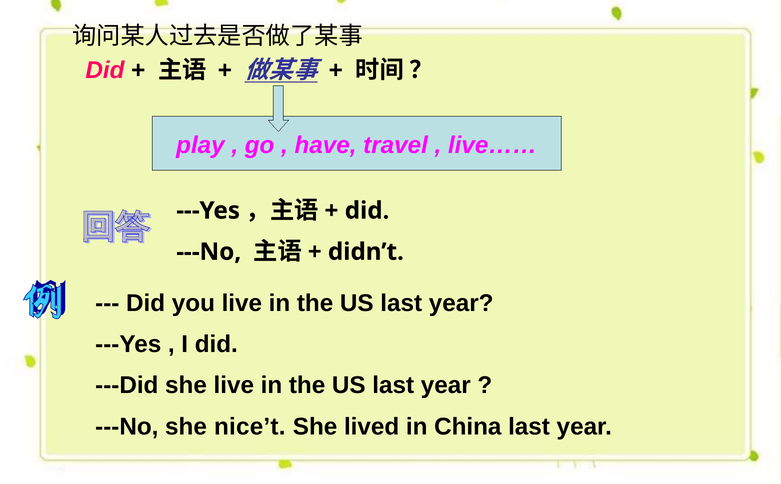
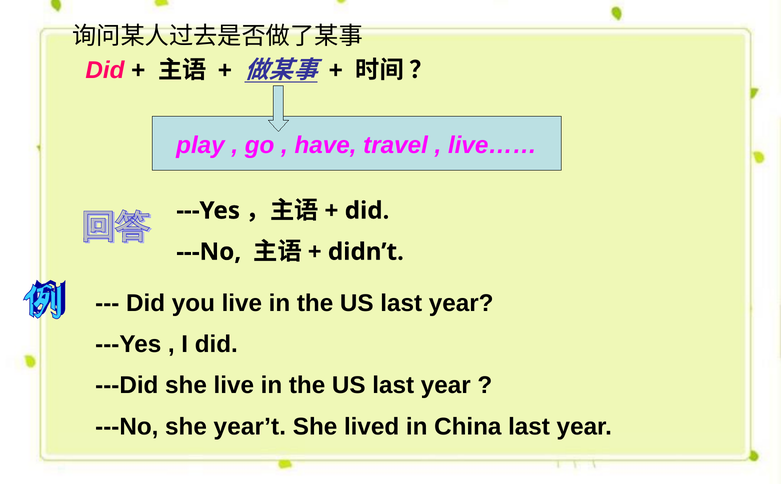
nice’t: nice’t -> year’t (250, 427)
